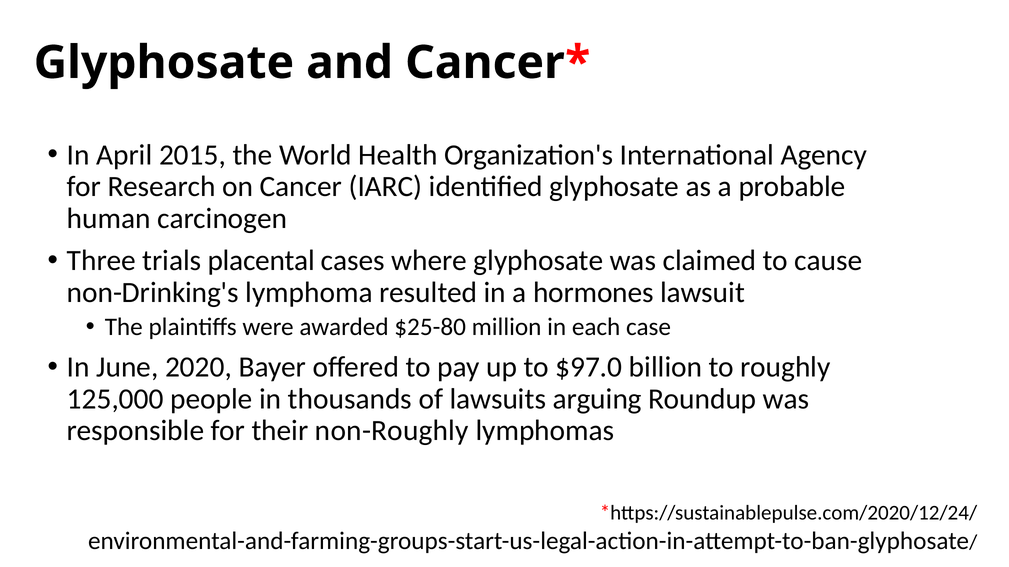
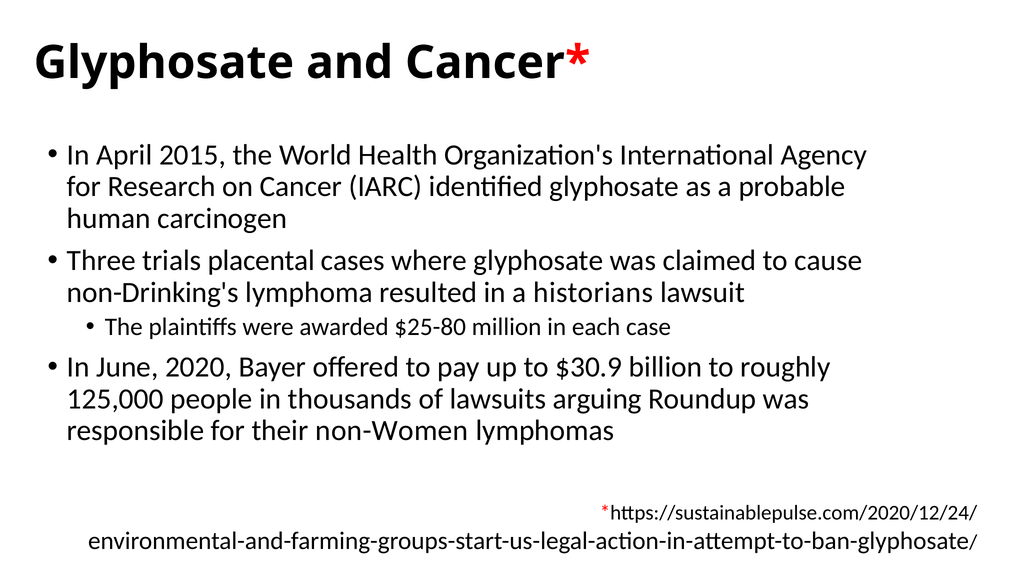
hormones: hormones -> historians (593, 293)
$97.0: $97.0 -> $30.9 (589, 367)
non-Roughly: non-Roughly -> non-Women (392, 431)
